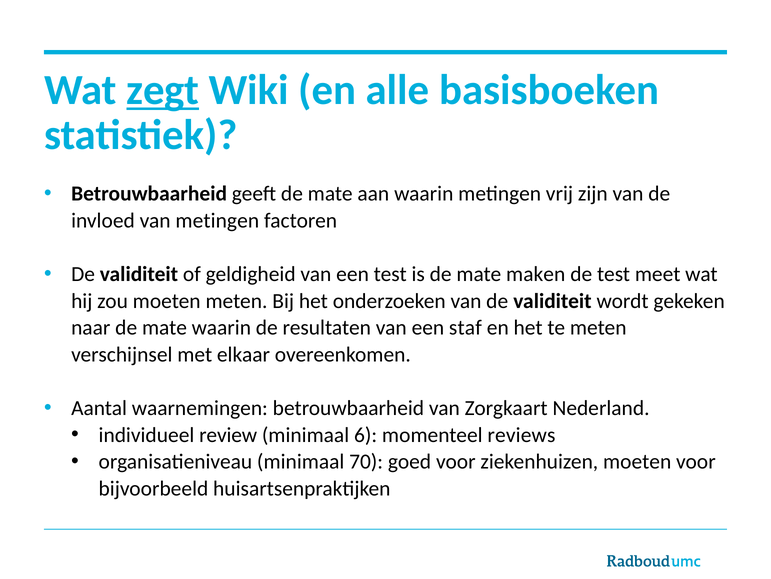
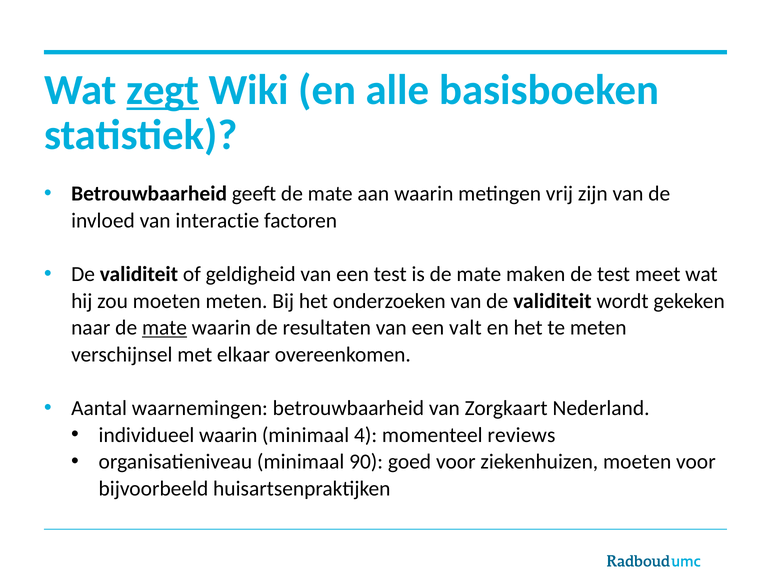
van metingen: metingen -> interactie (217, 220)
mate underline: none -> present (164, 327)
staf: staf -> valt (465, 327)
individueel review: review -> waarin (228, 434)
6: 6 -> 4 (366, 434)
70: 70 -> 90 (366, 461)
